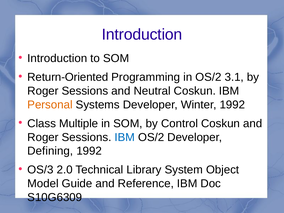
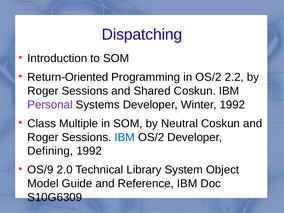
Introduction: Introduction -> Dispatching (142, 34)
3.1: 3.1 -> 2.2 (234, 77)
Neutral: Neutral -> Shared (152, 91)
Personal colour: orange -> purple (50, 105)
Control: Control -> Neutral (179, 123)
OS/3: OS/3 -> OS/9 (40, 170)
